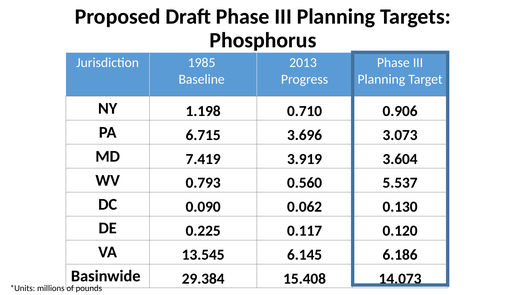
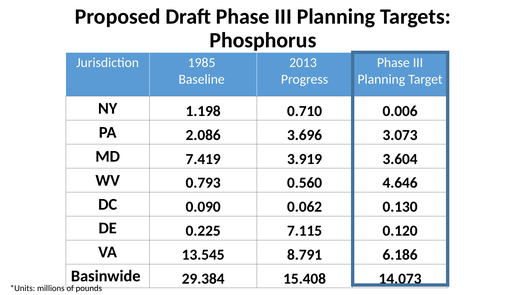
0.906: 0.906 -> 0.006 (400, 111)
6.715: 6.715 -> 2.086 (203, 135)
5.537: 5.537 -> 4.646 (400, 183)
0.117: 0.117 -> 7.115 (305, 231)
6.145: 6.145 -> 8.791 (305, 255)
